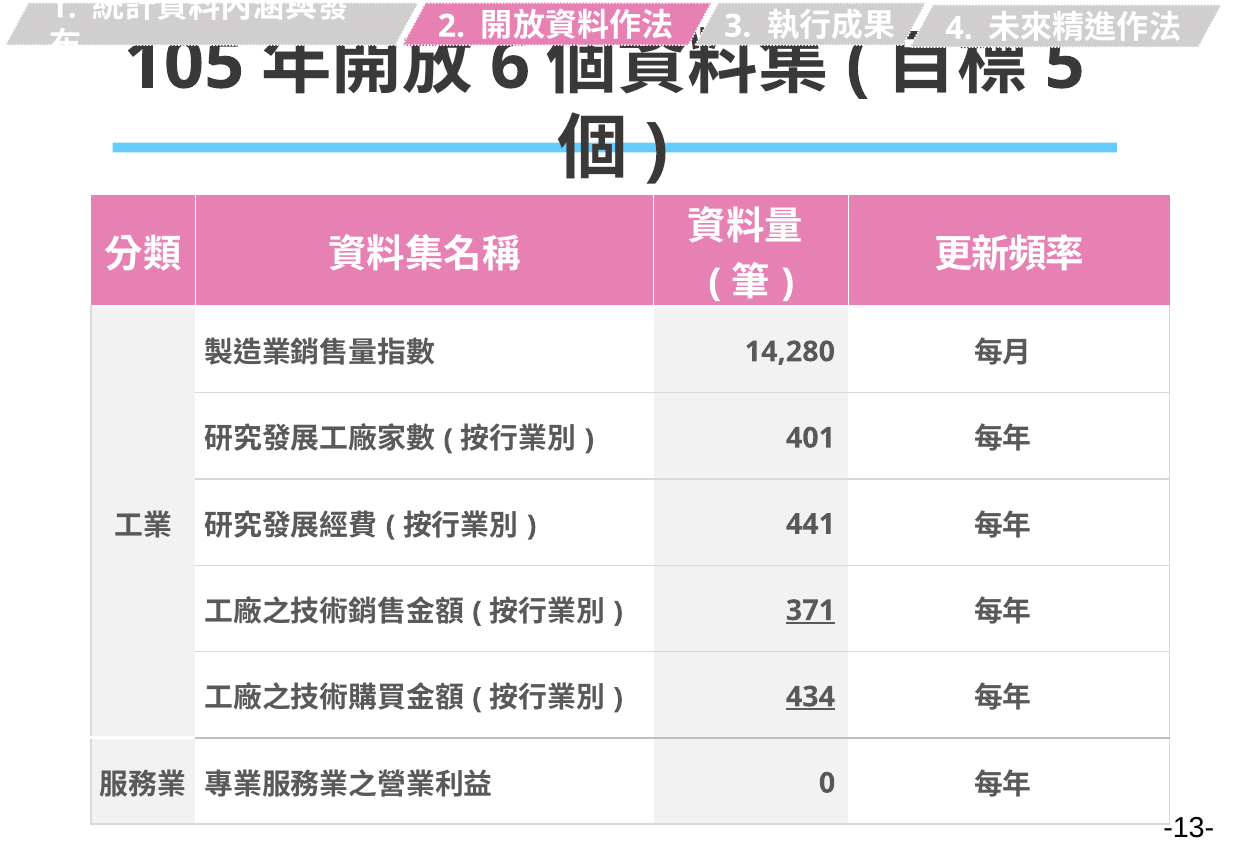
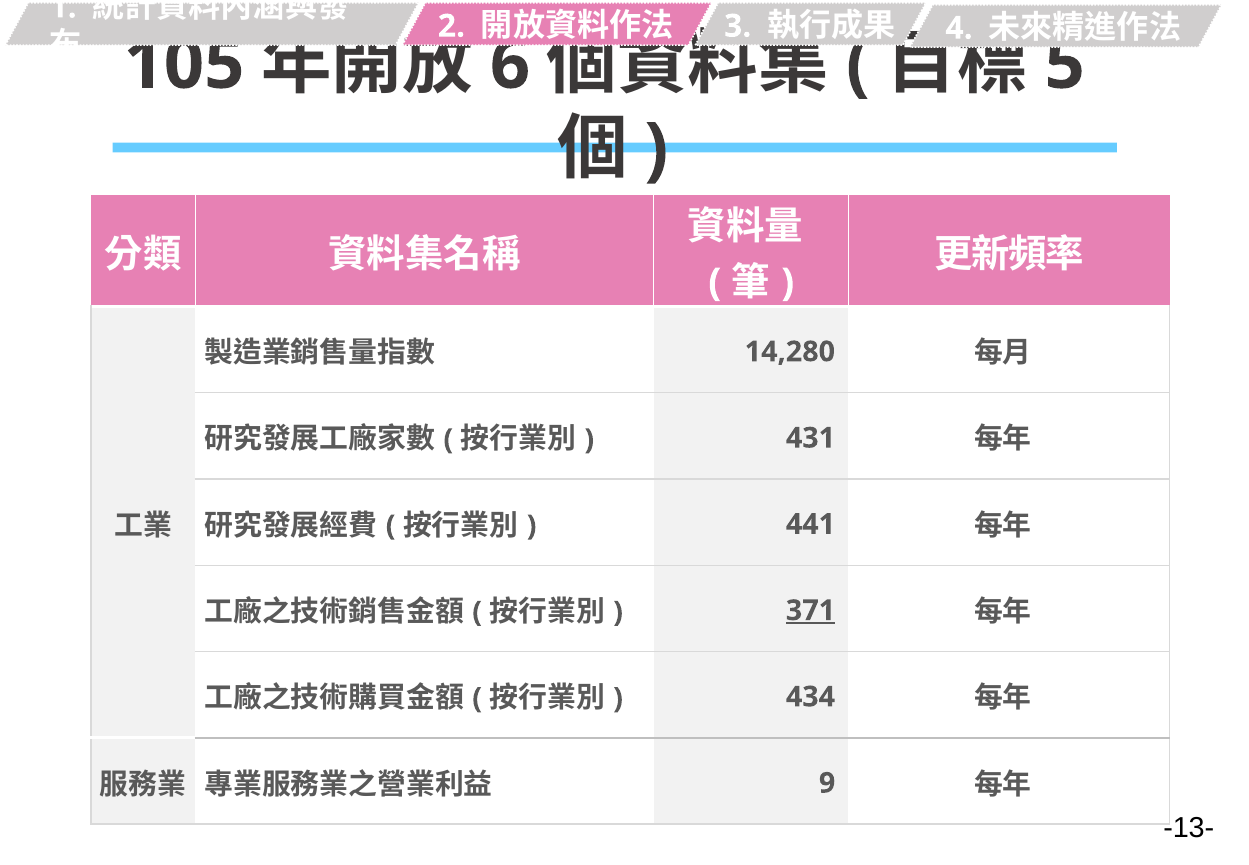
401: 401 -> 431 (810, 438)
434 underline: present -> none (810, 697)
0: 0 -> 9 (827, 783)
